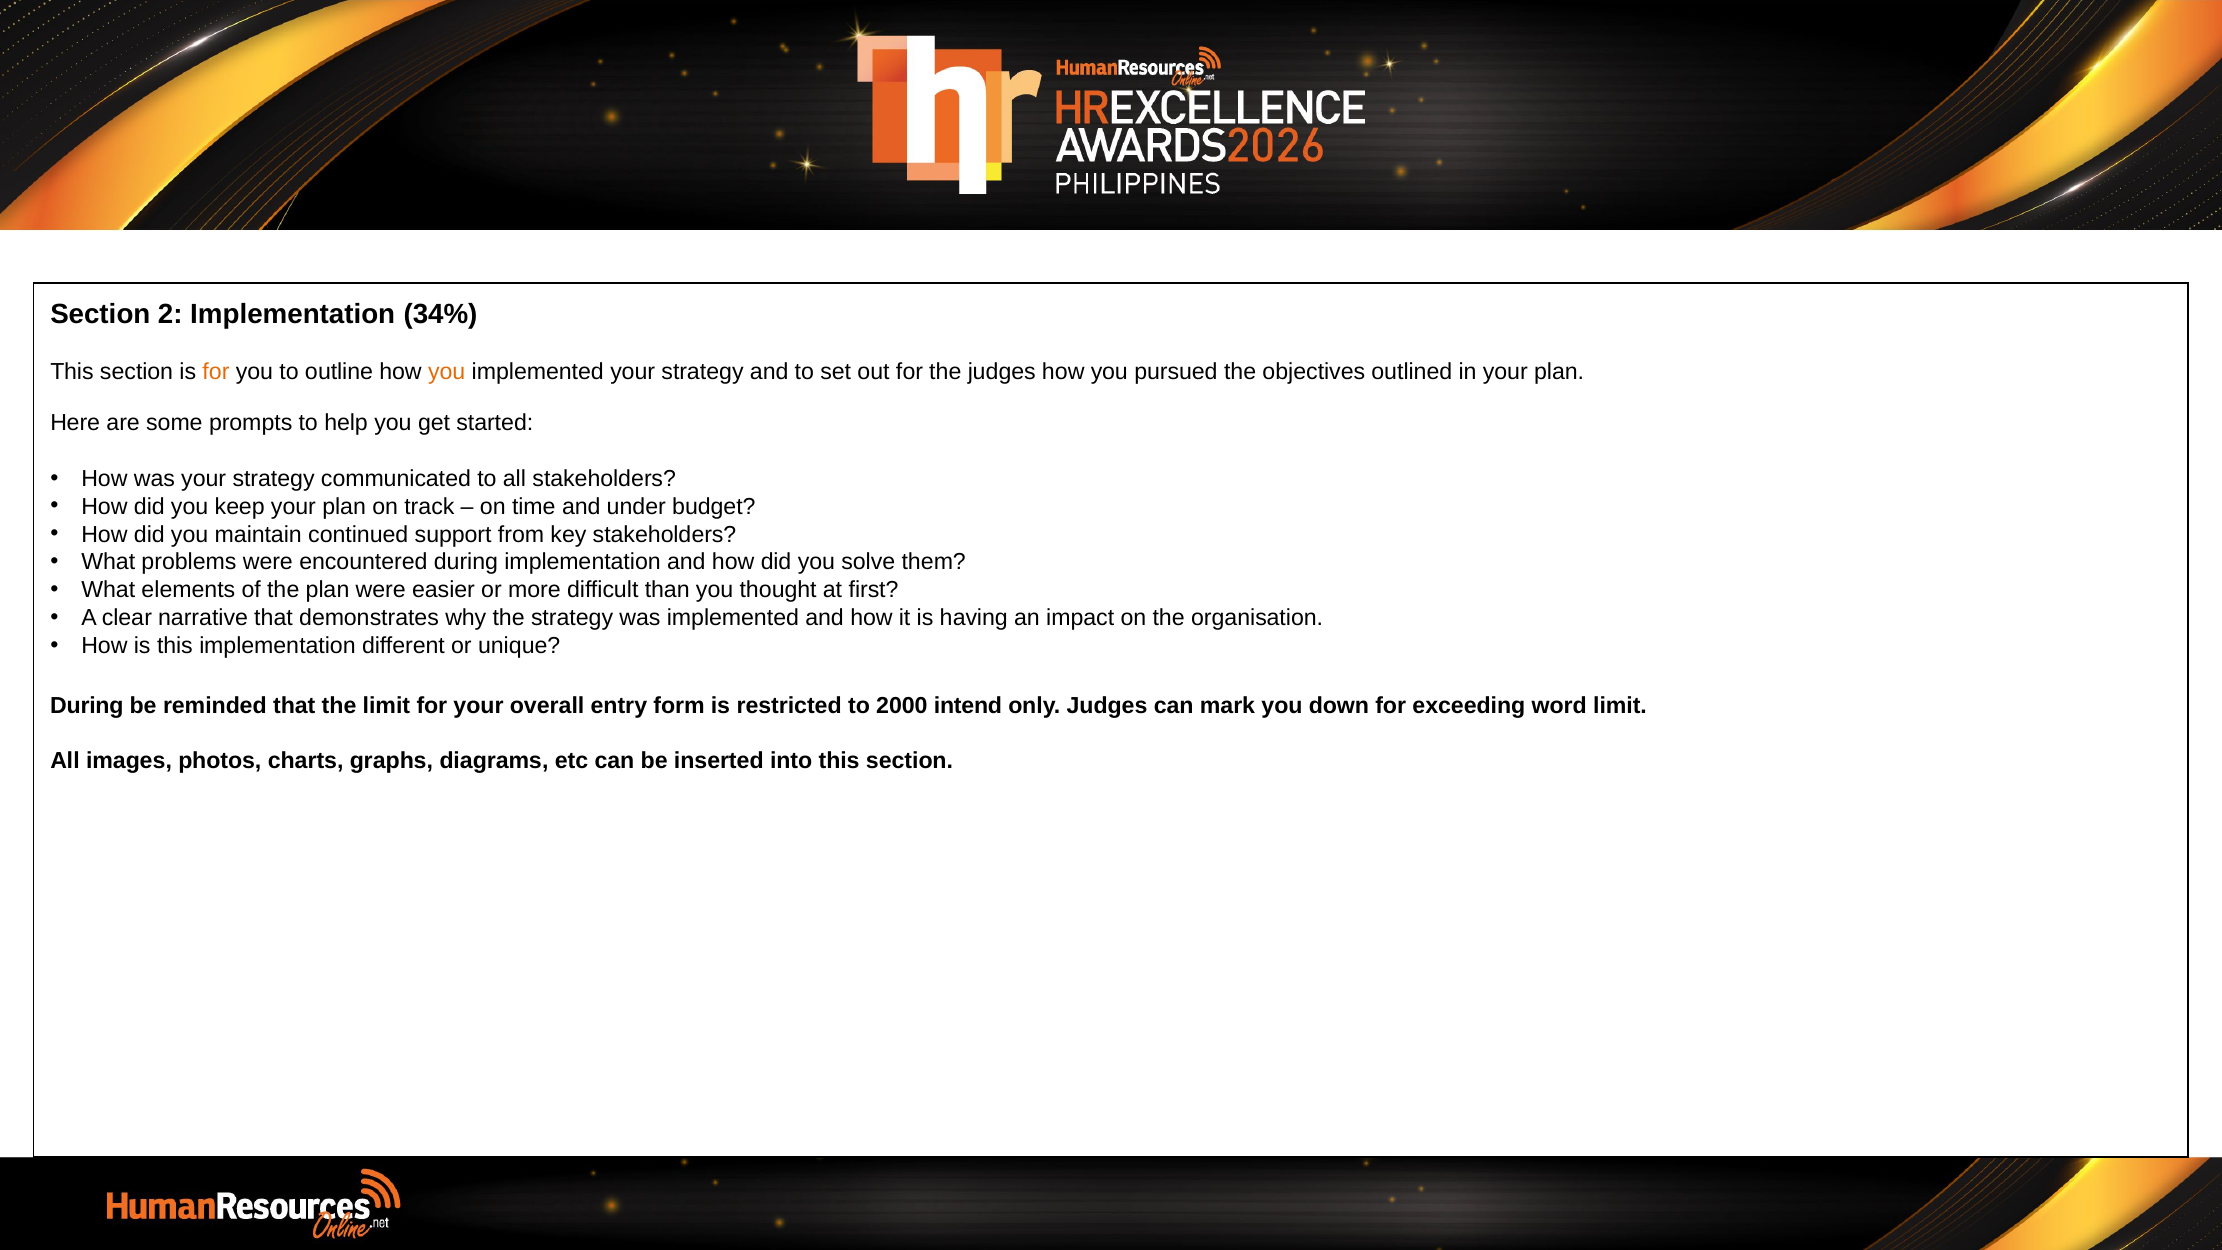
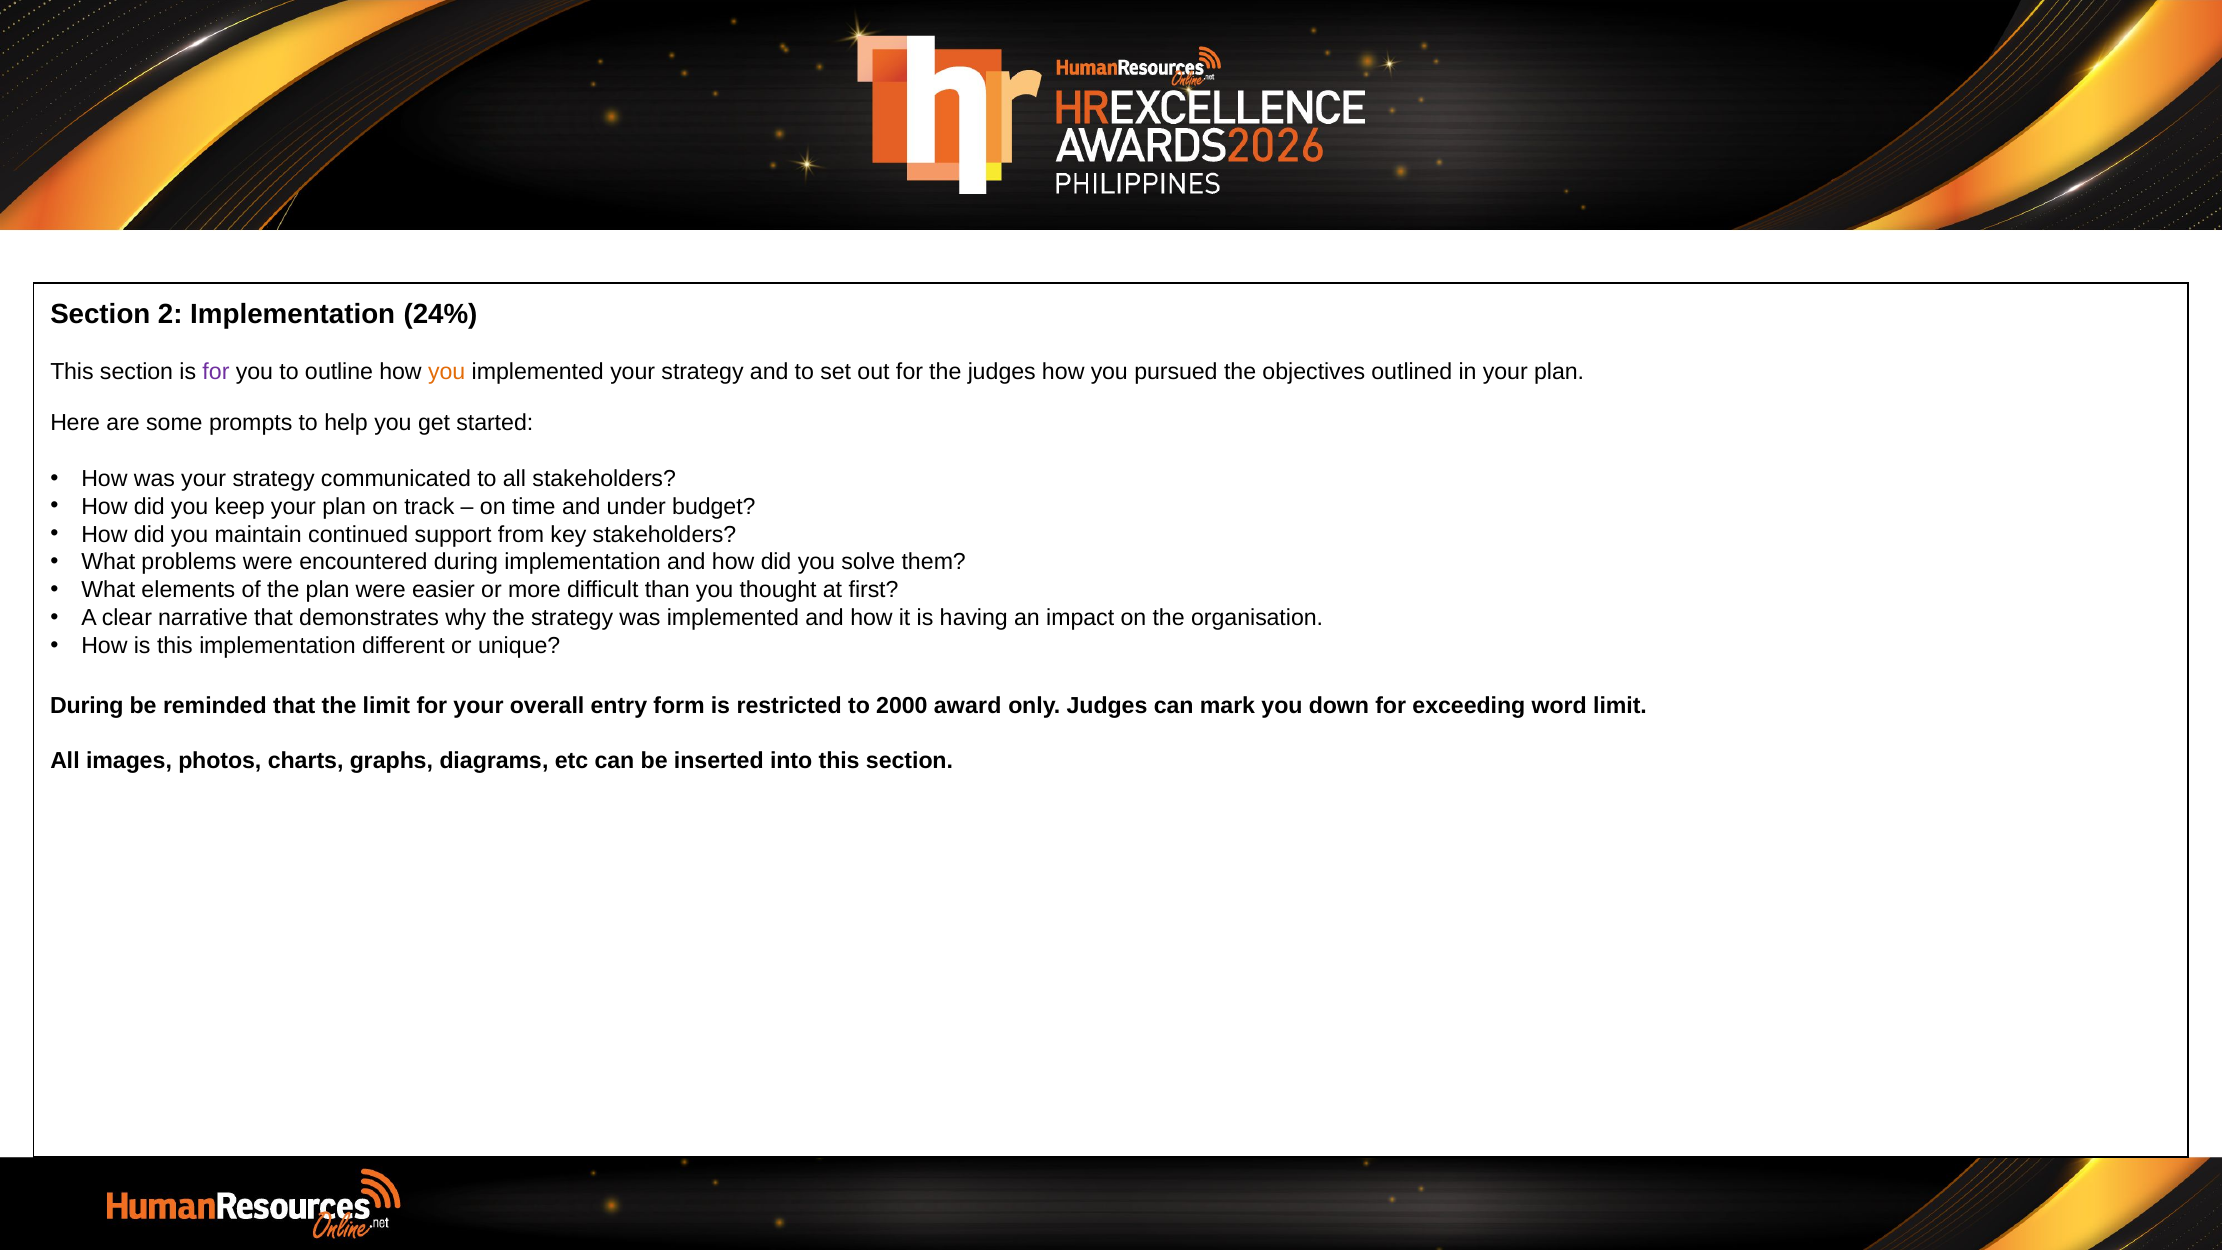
34%: 34% -> 24% (441, 315)
for colour: orange -> purple (216, 372)
intend: intend -> award (968, 705)
